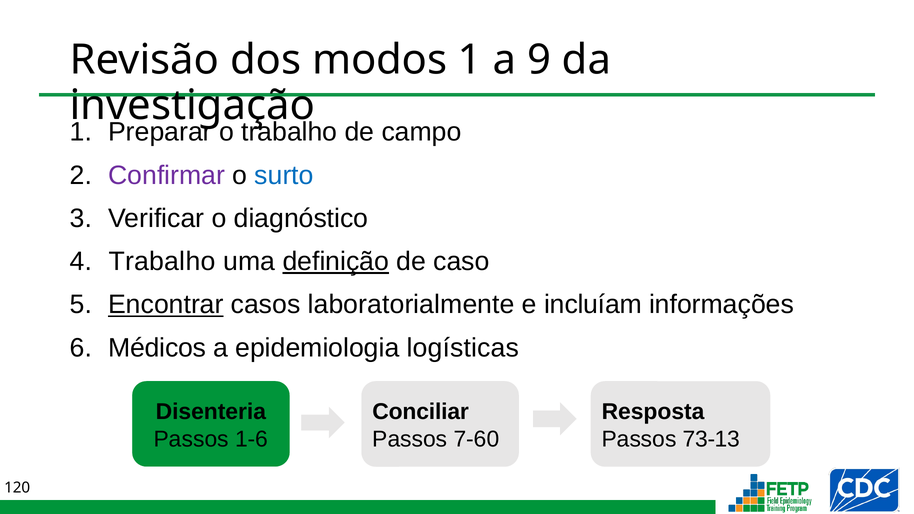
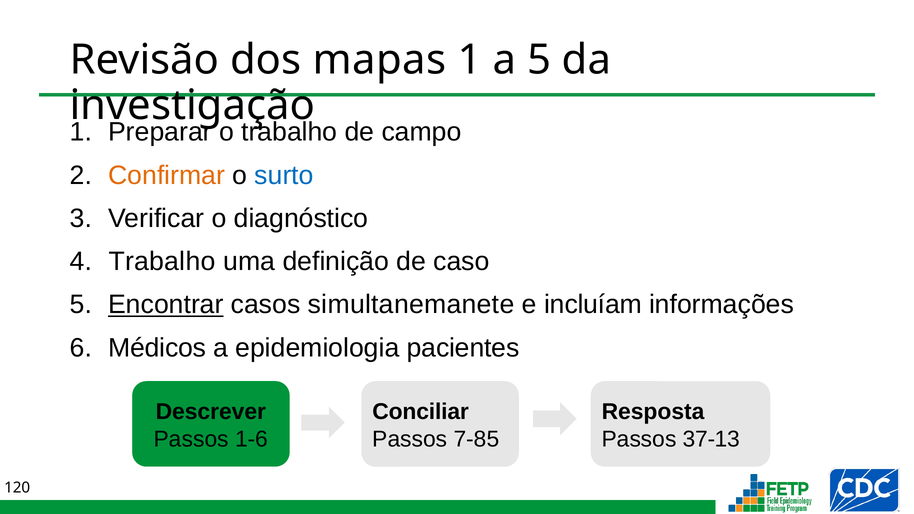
modos: modos -> mapas (379, 60)
a 9: 9 -> 5 (539, 60)
Confirmar colour: purple -> orange (167, 175)
definição underline: present -> none (336, 262)
laboratorialmente: laboratorialmente -> simultanemanete (411, 305)
logísticas: logísticas -> pacientes (463, 348)
Disenteria: Disenteria -> Descrever (211, 412)
7-60: 7-60 -> 7-85 (476, 439)
73-13: 73-13 -> 37-13 (711, 439)
